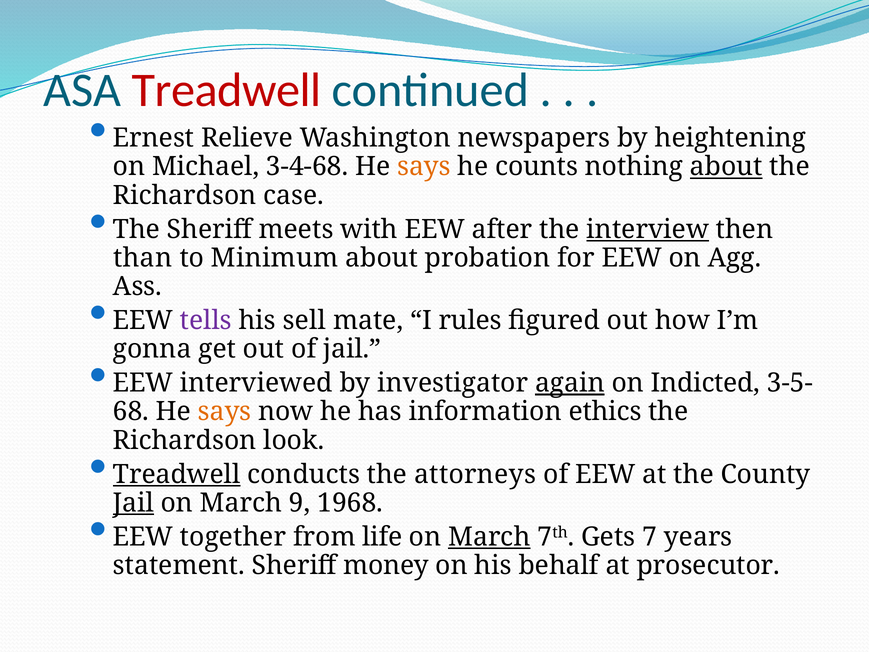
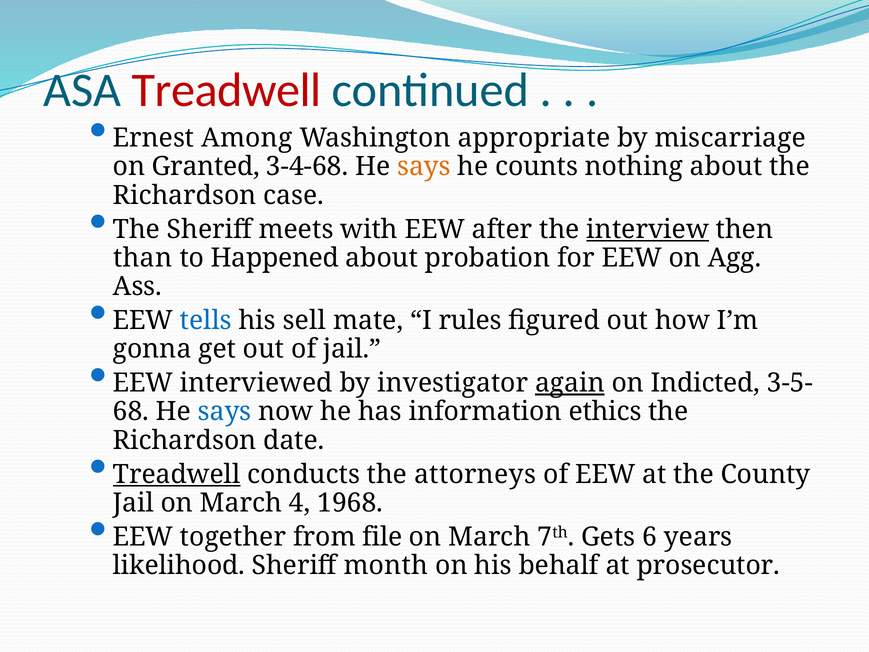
Relieve: Relieve -> Among (247, 138)
newspapers: newspapers -> appropriate (534, 138)
heightening: heightening -> miscarriage (730, 138)
Michael: Michael -> Granted (206, 167)
about underline: present -> none (726, 167)
Minimum: Minimum -> Happened (275, 258)
tells colour: purple -> blue (206, 320)
says colour: orange -> blue (225, 412)
look: look -> date (294, 440)
Jail underline: present -> none (133, 503)
9: 9 -> 4 (300, 503)
life: life -> file (382, 537)
March underline: present -> none (489, 537)
7: 7 -> 6 (650, 537)
statement: statement -> likelihood (179, 565)
money: money -> month (386, 565)
